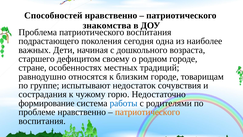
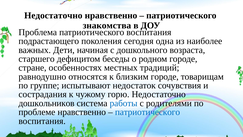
Способностей: Способностей -> Недостаточно (53, 15)
своему: своему -> беседы (116, 59)
формирование: формирование -> дошкольников (47, 103)
патриотического colour: orange -> blue (148, 112)
